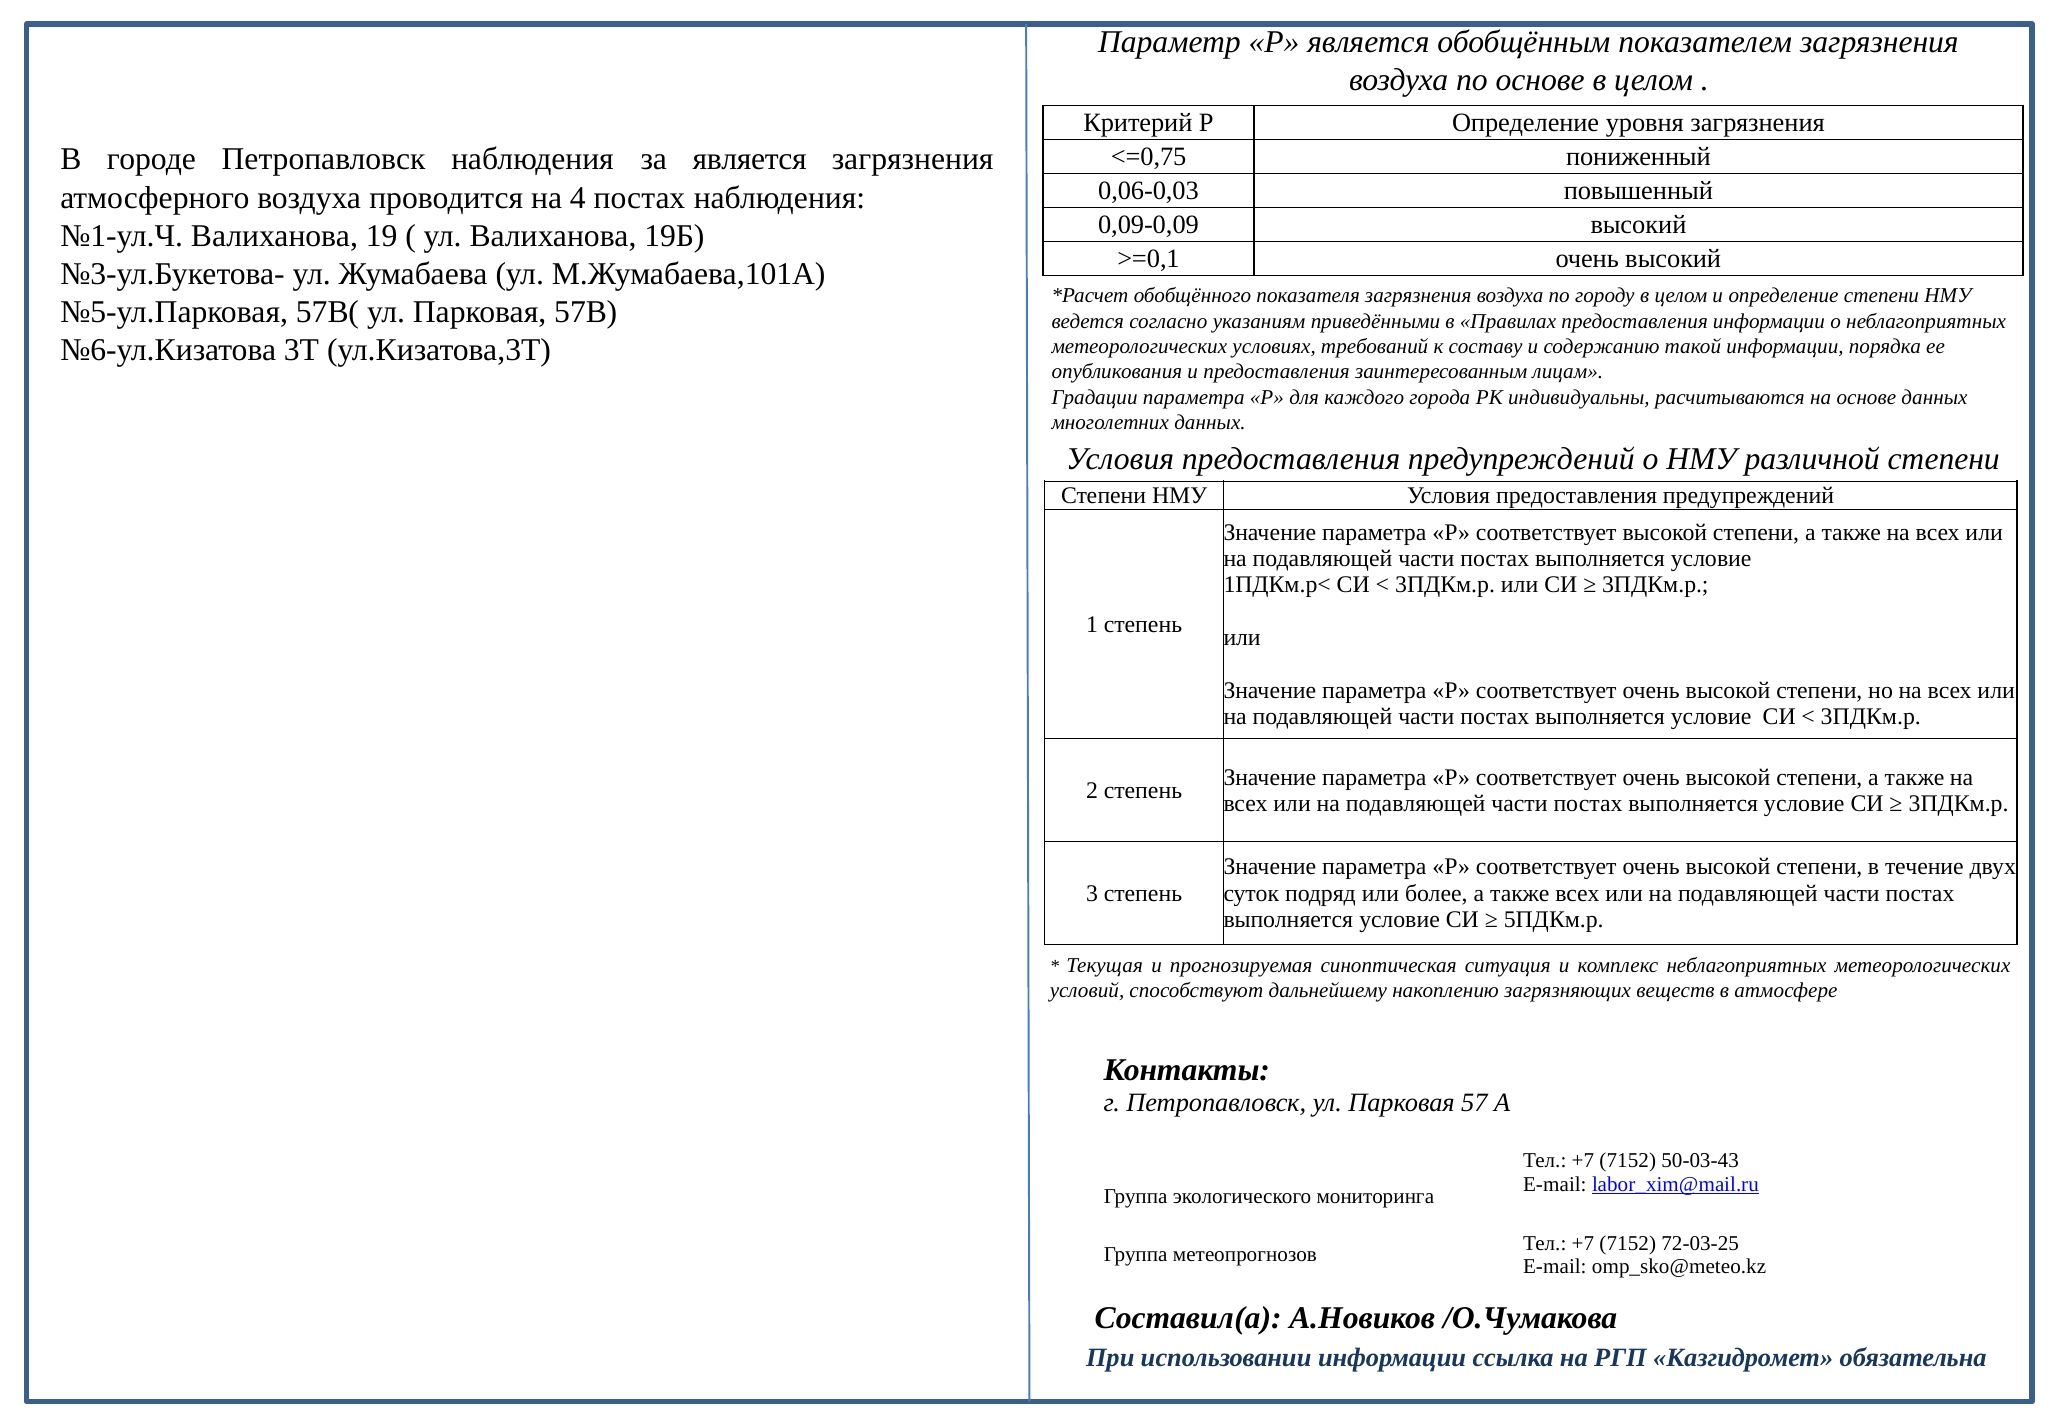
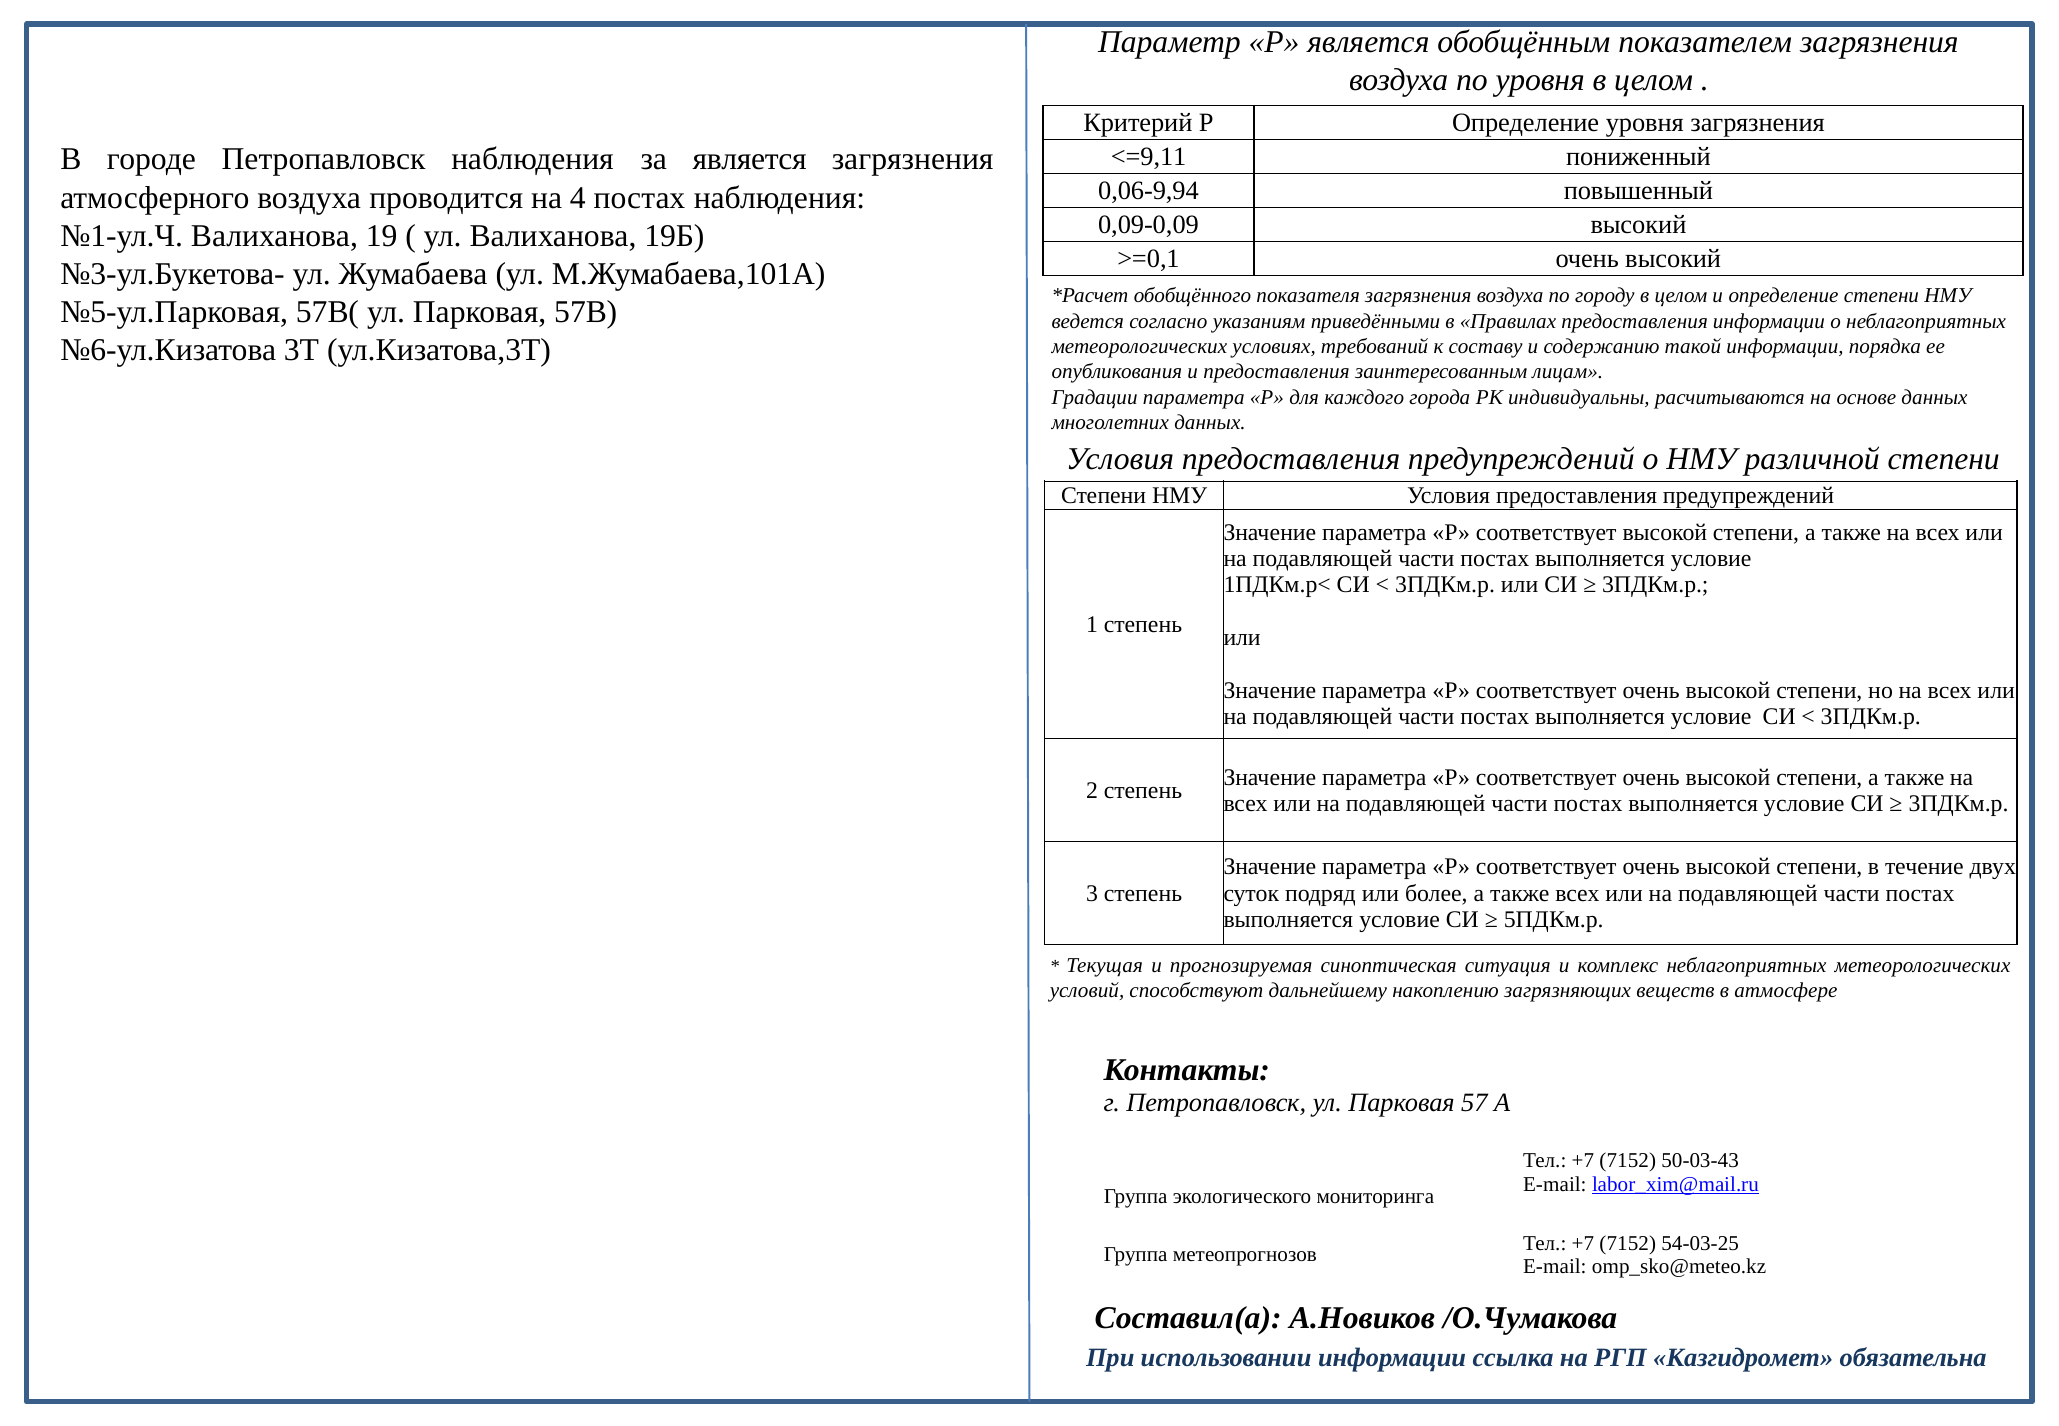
по основе: основе -> уровня (1540, 80)
<=0,75: <=0,75 -> <=9,11 (1149, 156)
0,06-0,03: 0,06-0,03 -> 0,06-9,94 (1148, 190)
72-03-25: 72-03-25 -> 54-03-25 (1700, 1243)
